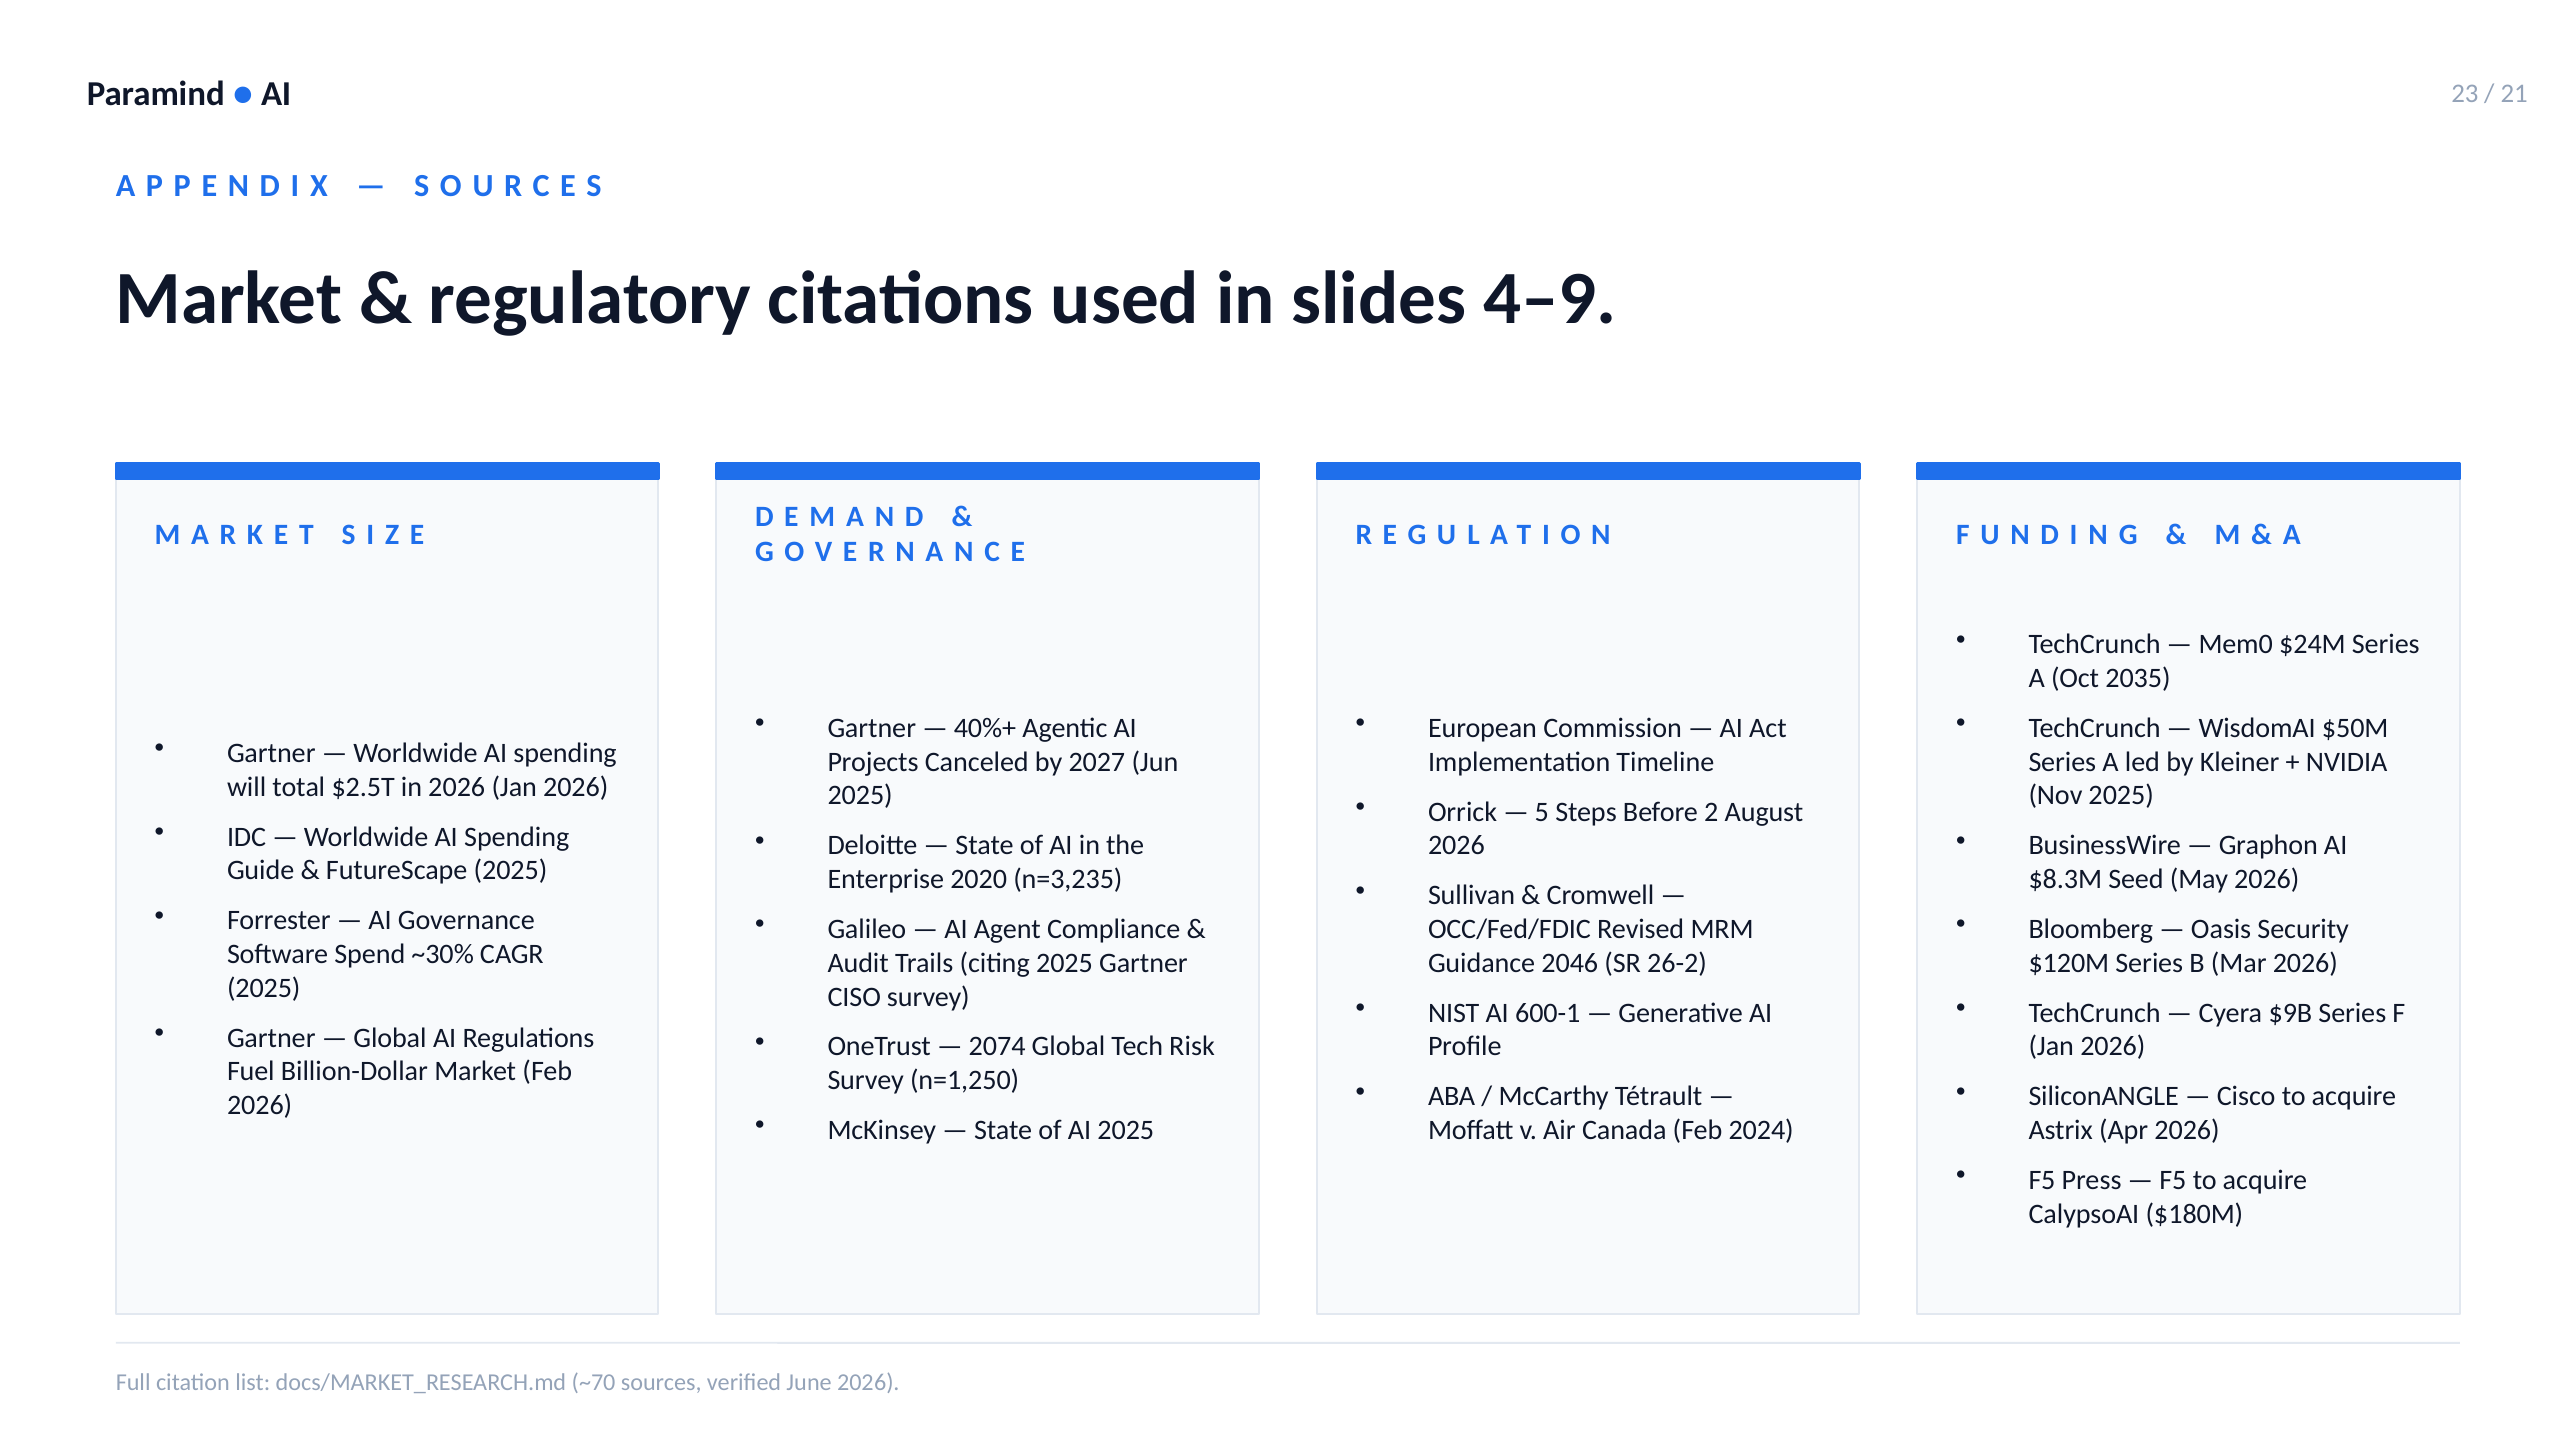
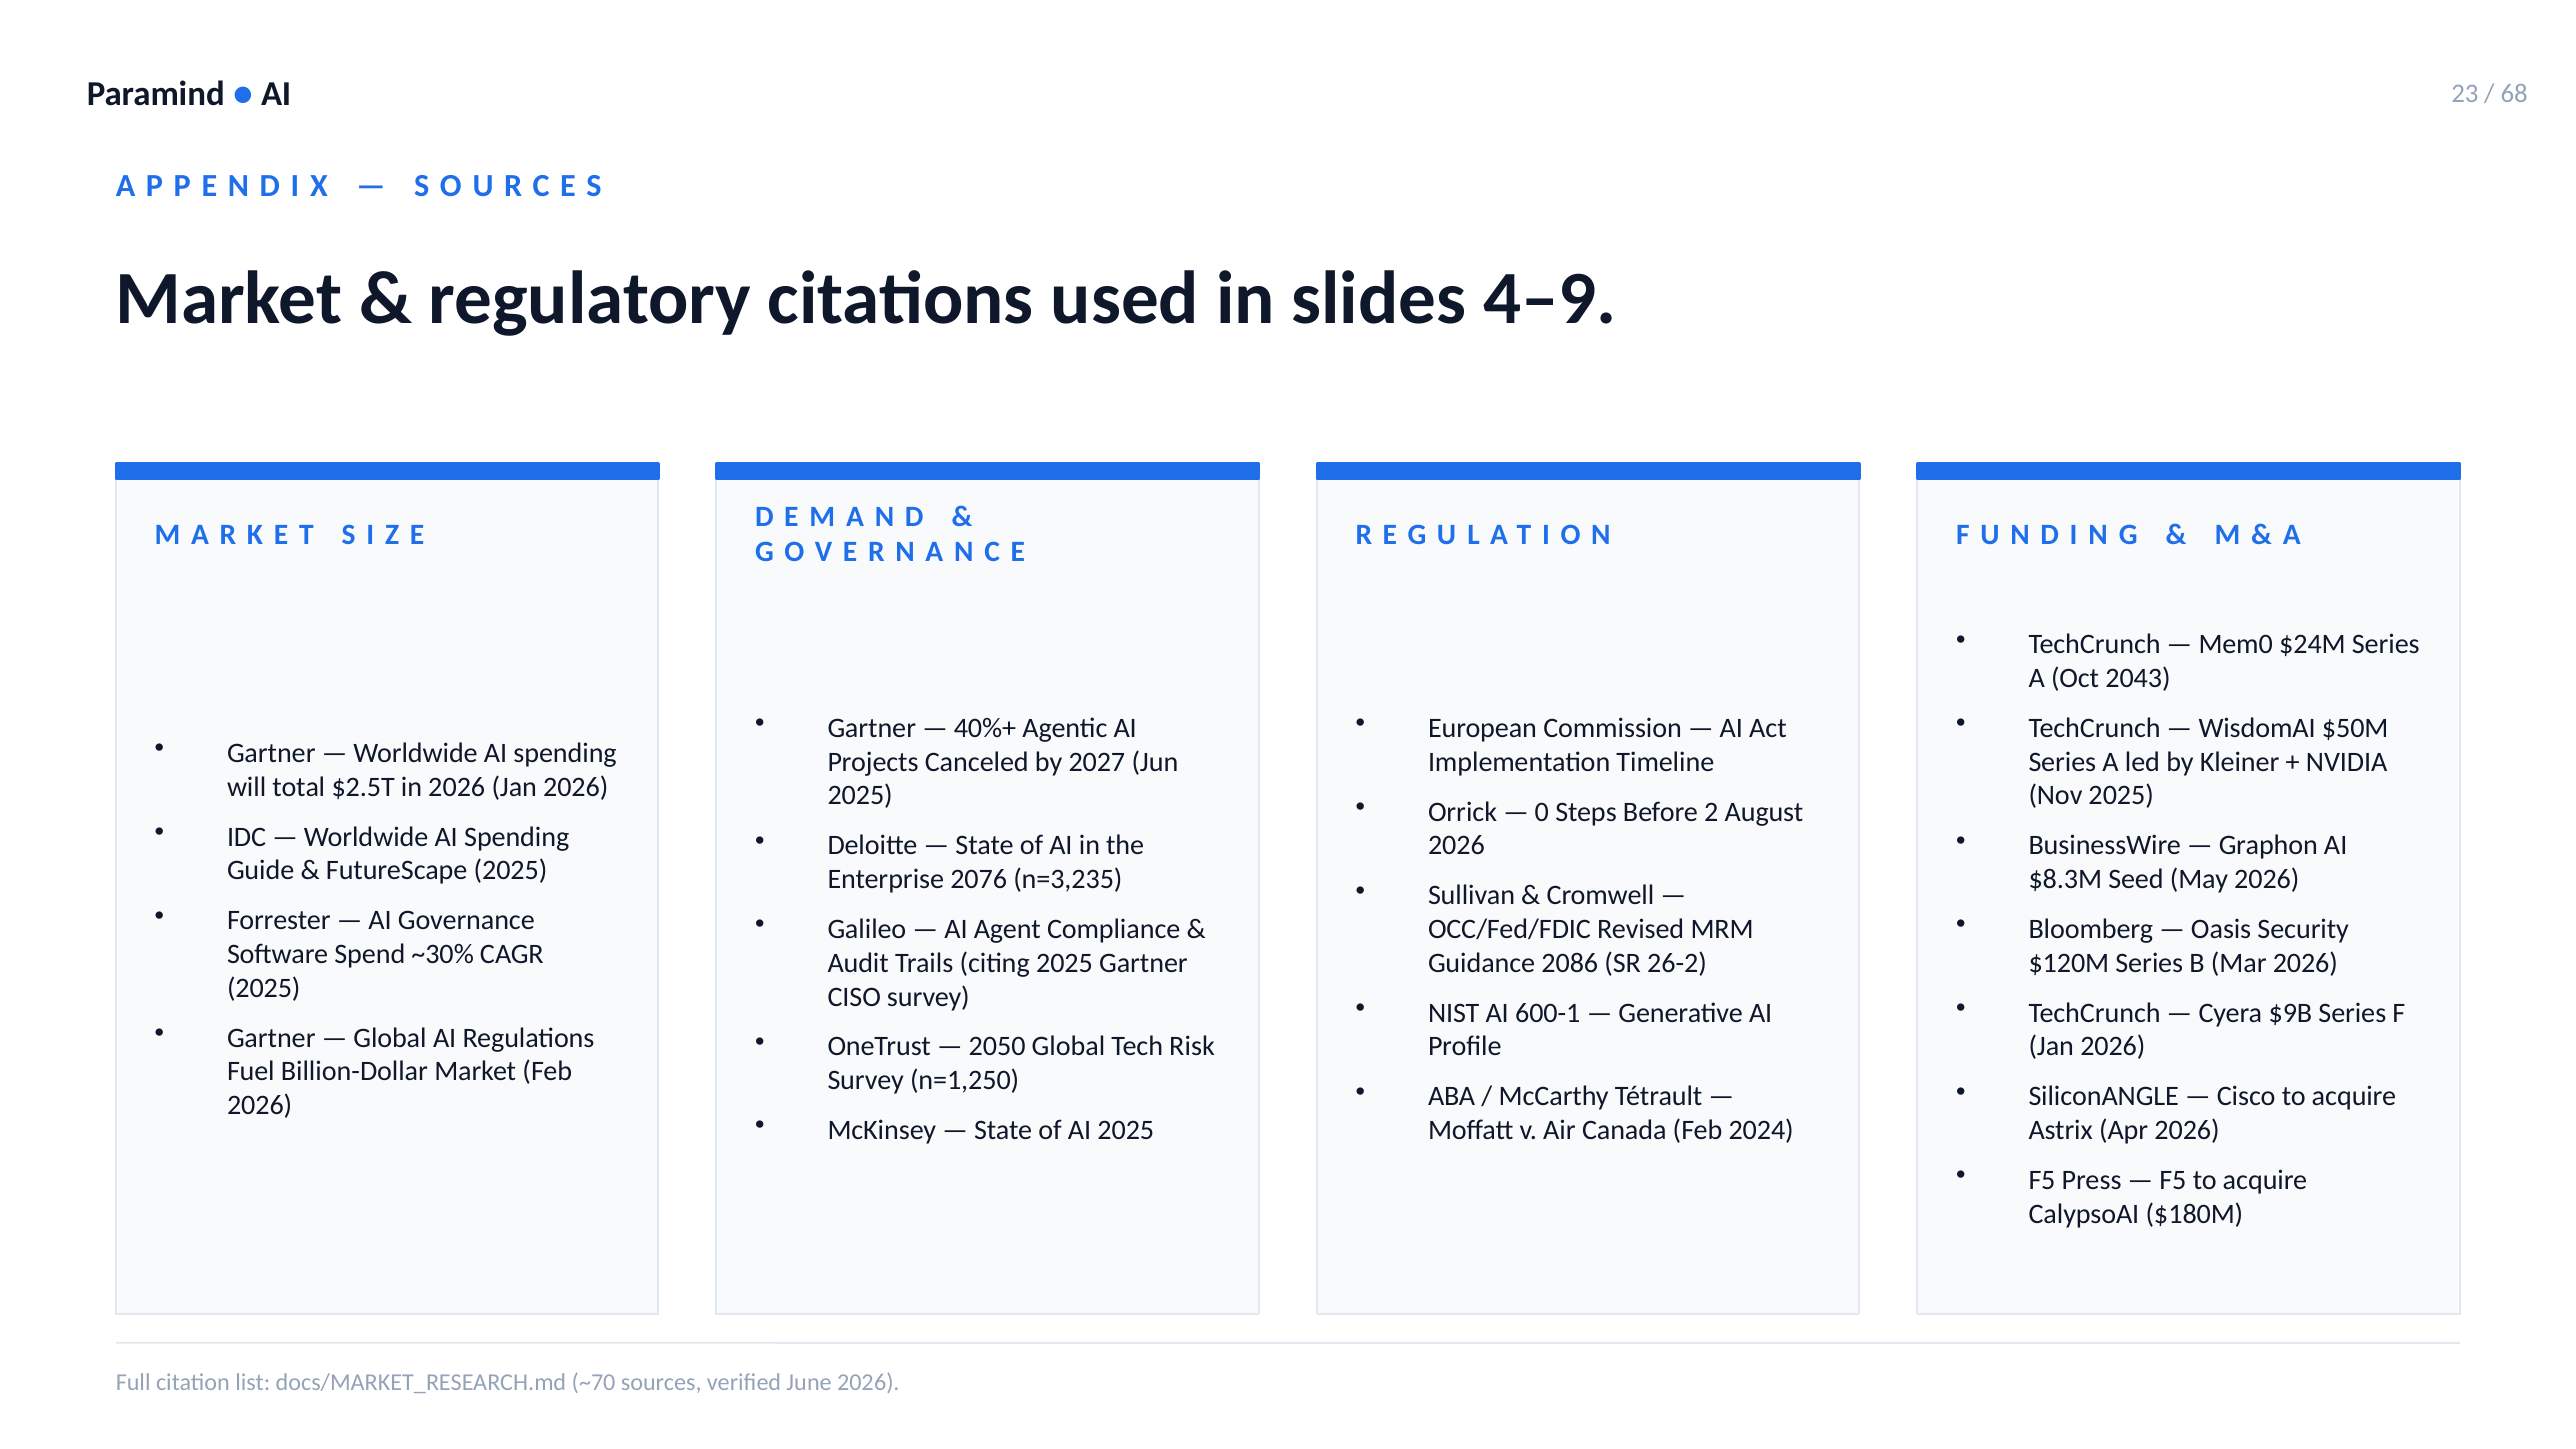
21: 21 -> 68 (2514, 94)
2035: 2035 -> 2043 (2138, 678)
5: 5 -> 0 (1542, 812)
2020: 2020 -> 2076 (979, 879)
2046: 2046 -> 2086 (1570, 963)
2074: 2074 -> 2050 (997, 1047)
